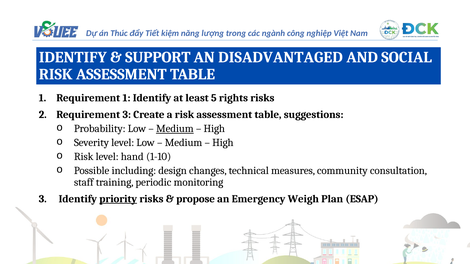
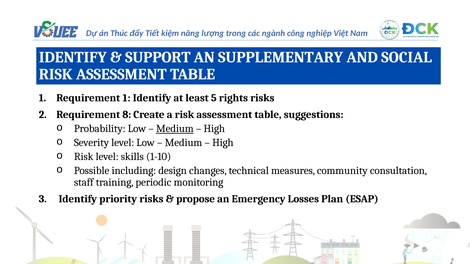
DISADVANTAGED: DISADVANTAGED -> SUPPLEMENTARY (281, 57)
Requirement 3: 3 -> 8 (127, 115)
hand: hand -> skills (132, 157)
priority underline: present -> none (118, 199)
Weigh: Weigh -> Losses (303, 199)
